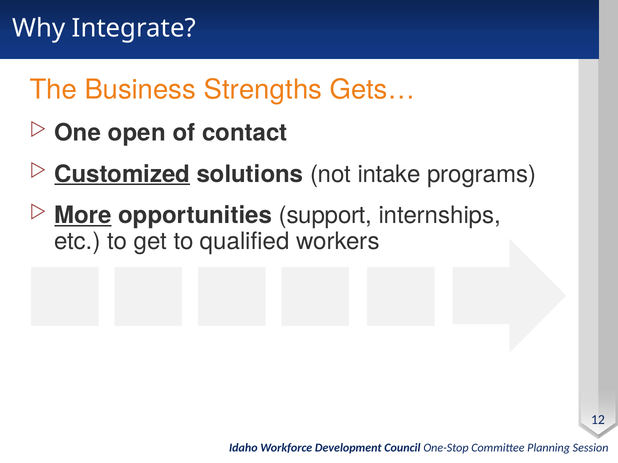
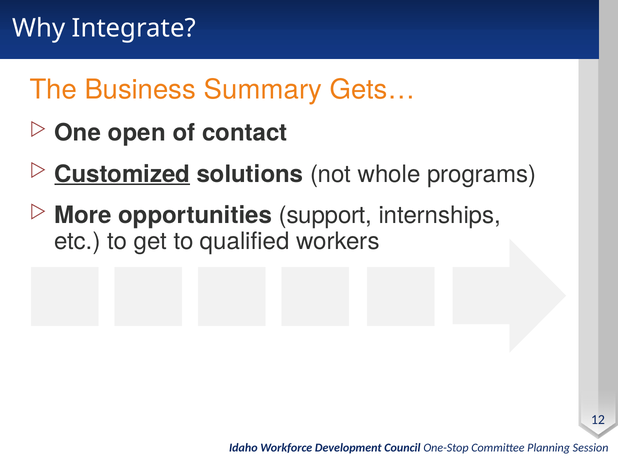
Strengths: Strengths -> Summary (263, 90)
intake: intake -> whole (389, 174)
More underline: present -> none (83, 216)
